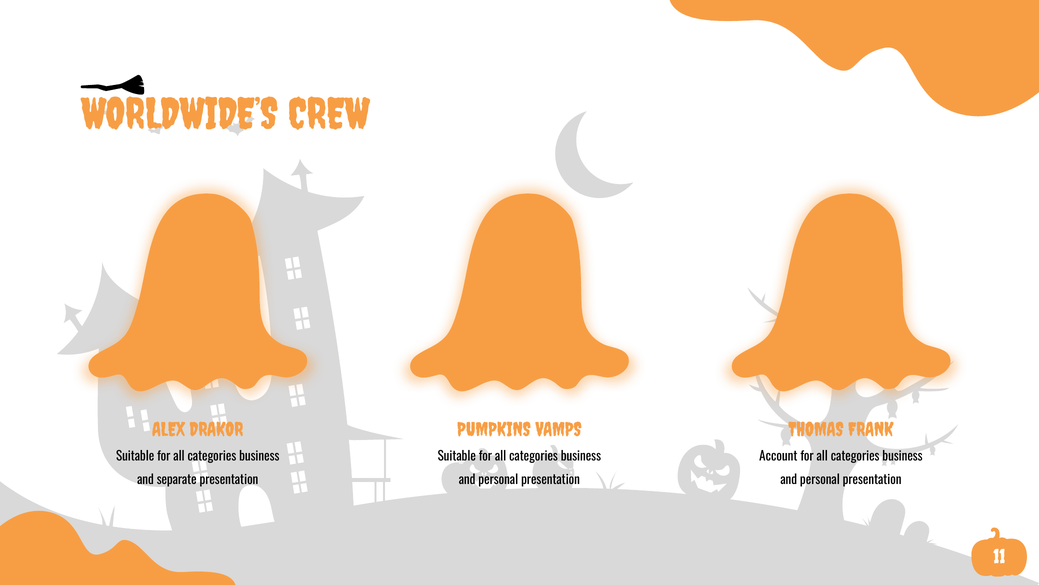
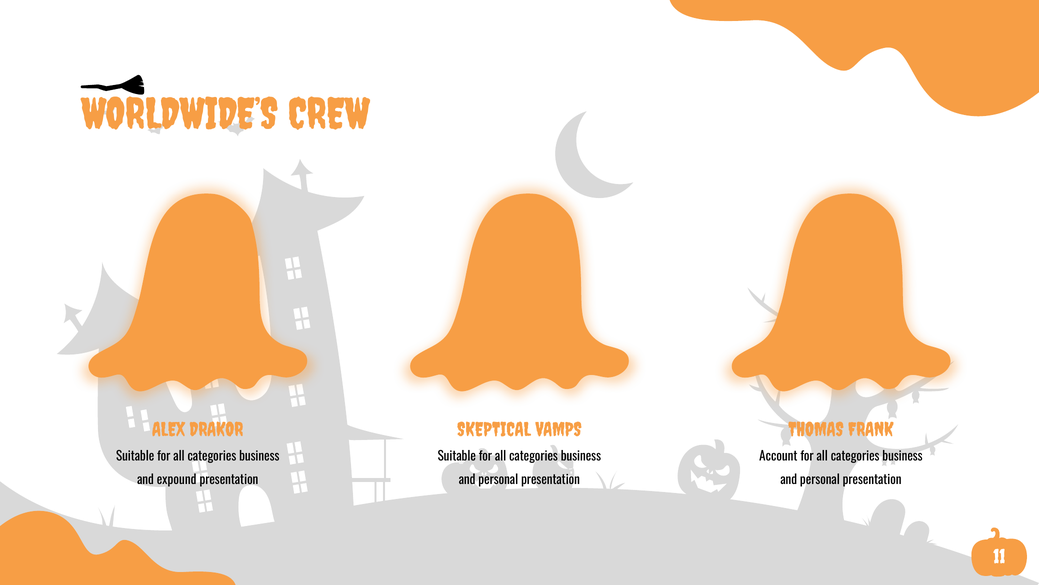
PUMPKINS: PUMPKINS -> SKEPTICAL (494, 429)
separate: separate -> expound (177, 480)
